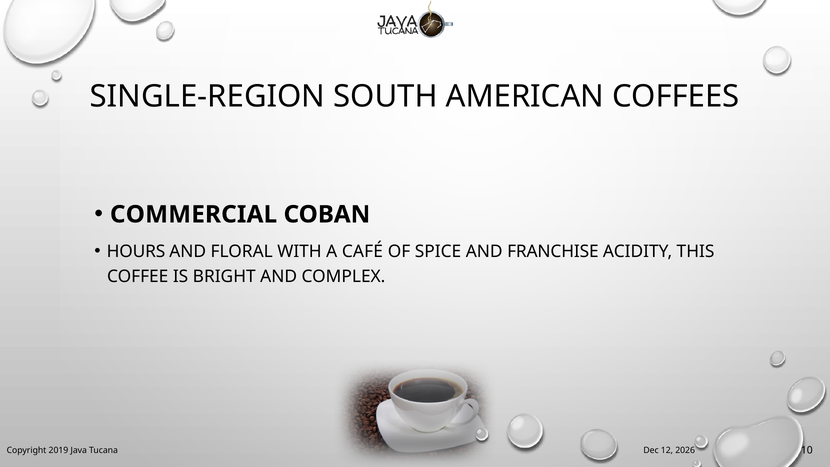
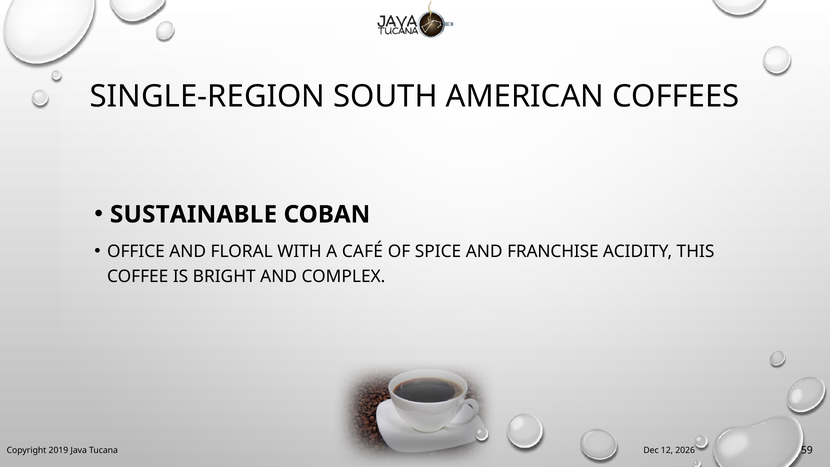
COMMERCIAL: COMMERCIAL -> SUSTAINABLE (194, 214)
HOURS: HOURS -> OFFICE (136, 252)
10: 10 -> 59 (807, 450)
